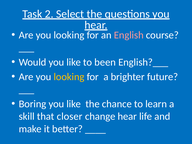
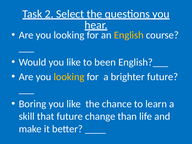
English colour: pink -> yellow (129, 35)
that closer: closer -> future (70, 116)
change hear: hear -> than (127, 116)
